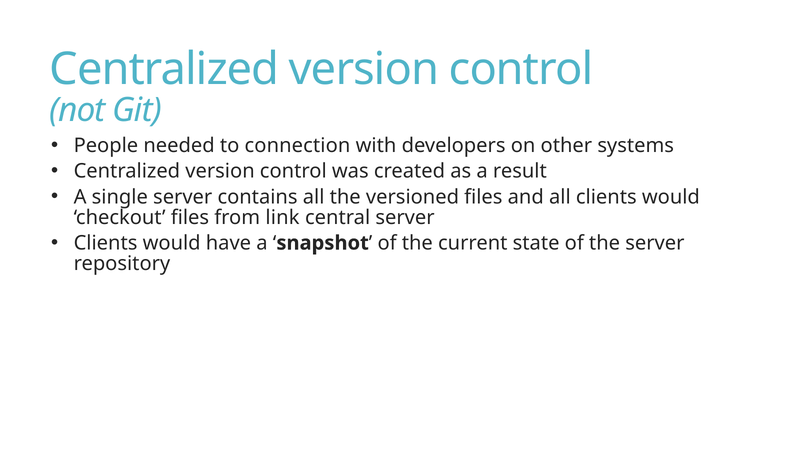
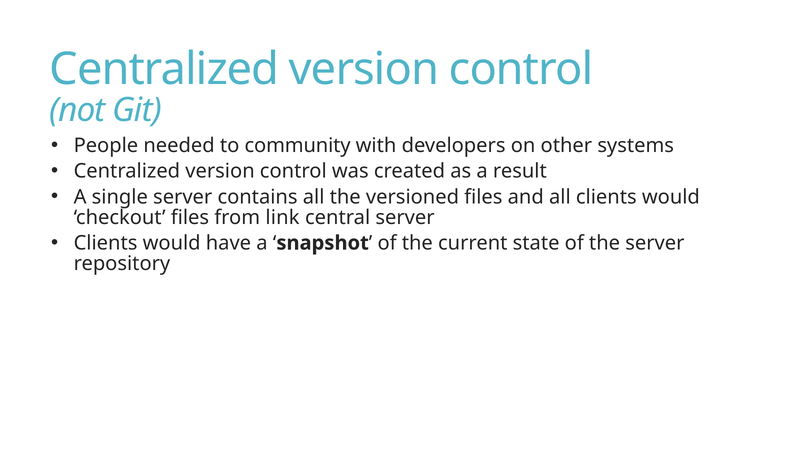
connection: connection -> community (298, 146)
